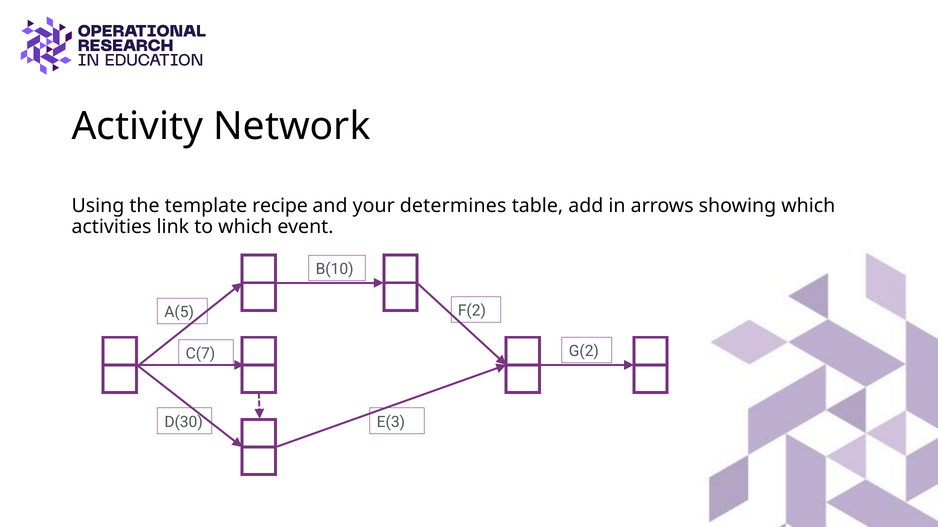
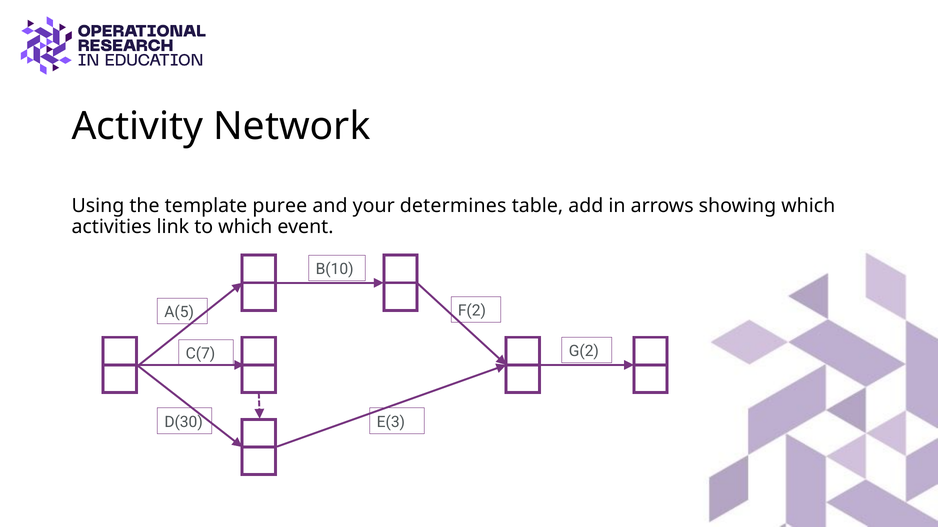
recipe: recipe -> puree (280, 206)
